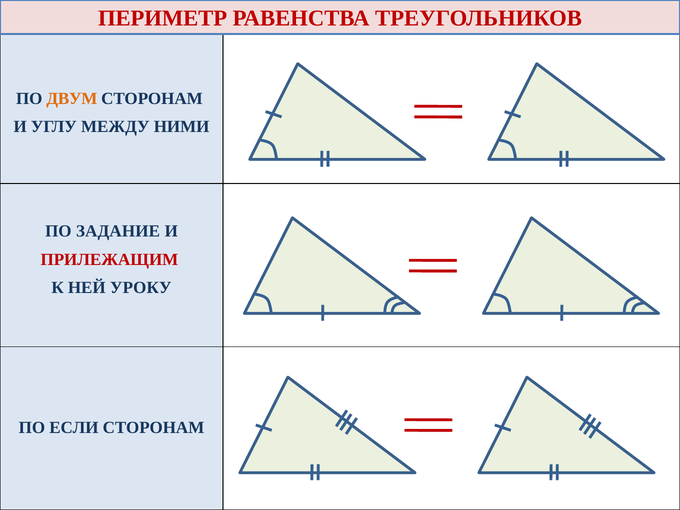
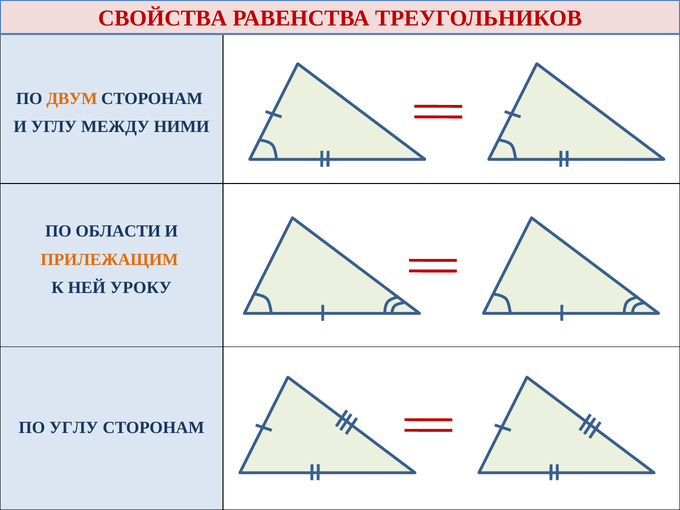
ПЕРИМЕТР: ПЕРИМЕТР -> СВОЙСТВА (163, 19)
ЗАДАНИЕ: ЗАДАНИЕ -> ОБЛАСТИ (118, 231)
ПРИЛЕЖАЩИМ colour: red -> orange (109, 260)
ПО ЕСЛИ: ЕСЛИ -> УГЛУ (74, 428)
